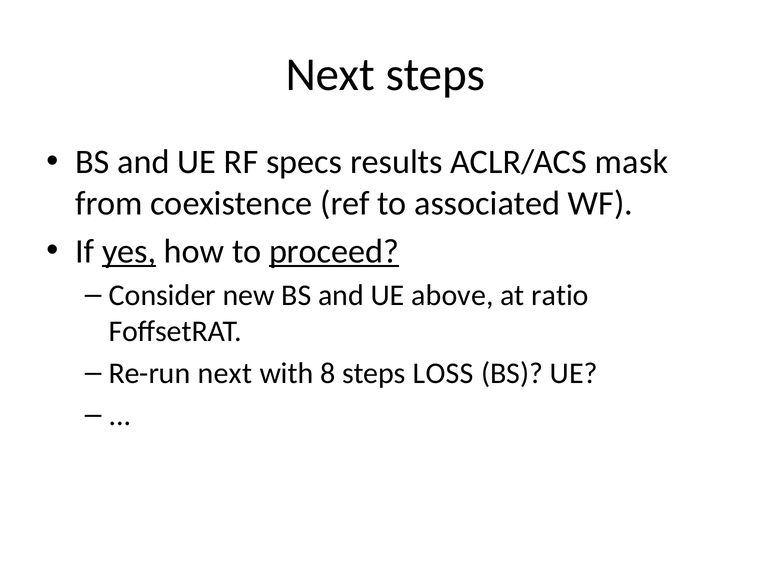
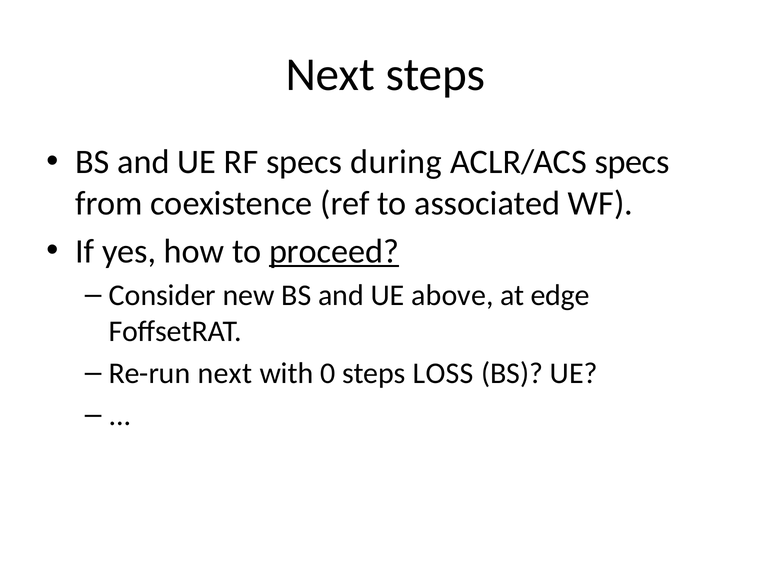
results: results -> during (396, 162)
ACLR/ACS mask: mask -> specs (632, 162)
yes underline: present -> none (129, 251)
ratio: ratio -> edge (560, 295)
8: 8 -> 0 (328, 373)
